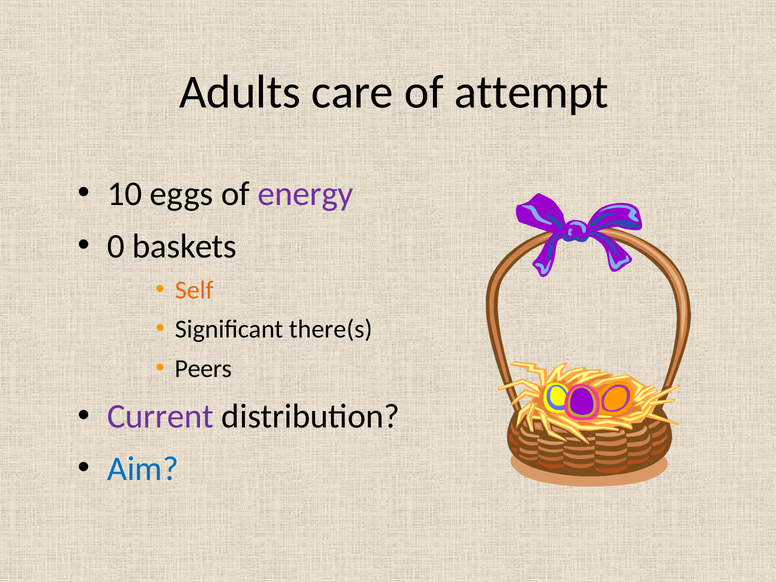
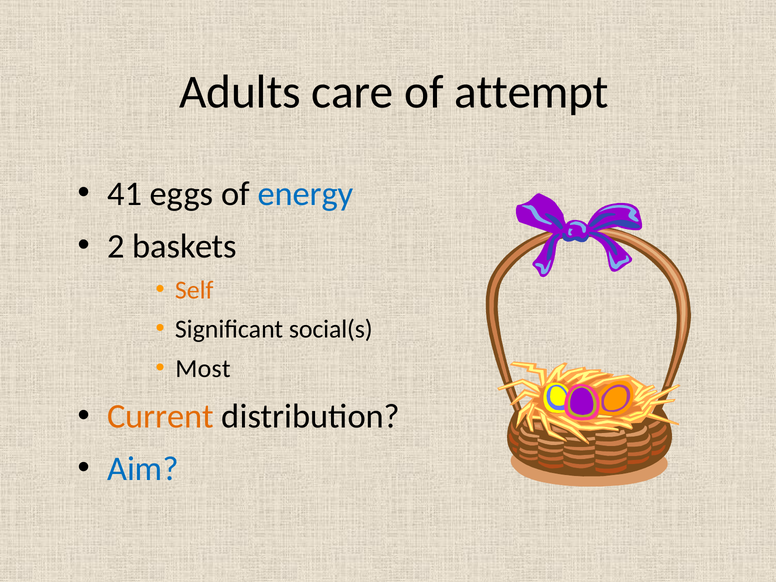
10: 10 -> 41 (125, 194)
energy colour: purple -> blue (306, 194)
0: 0 -> 2 (116, 246)
there(s: there(s -> social(s (331, 329)
Peers: Peers -> Most (203, 369)
Current colour: purple -> orange (160, 416)
